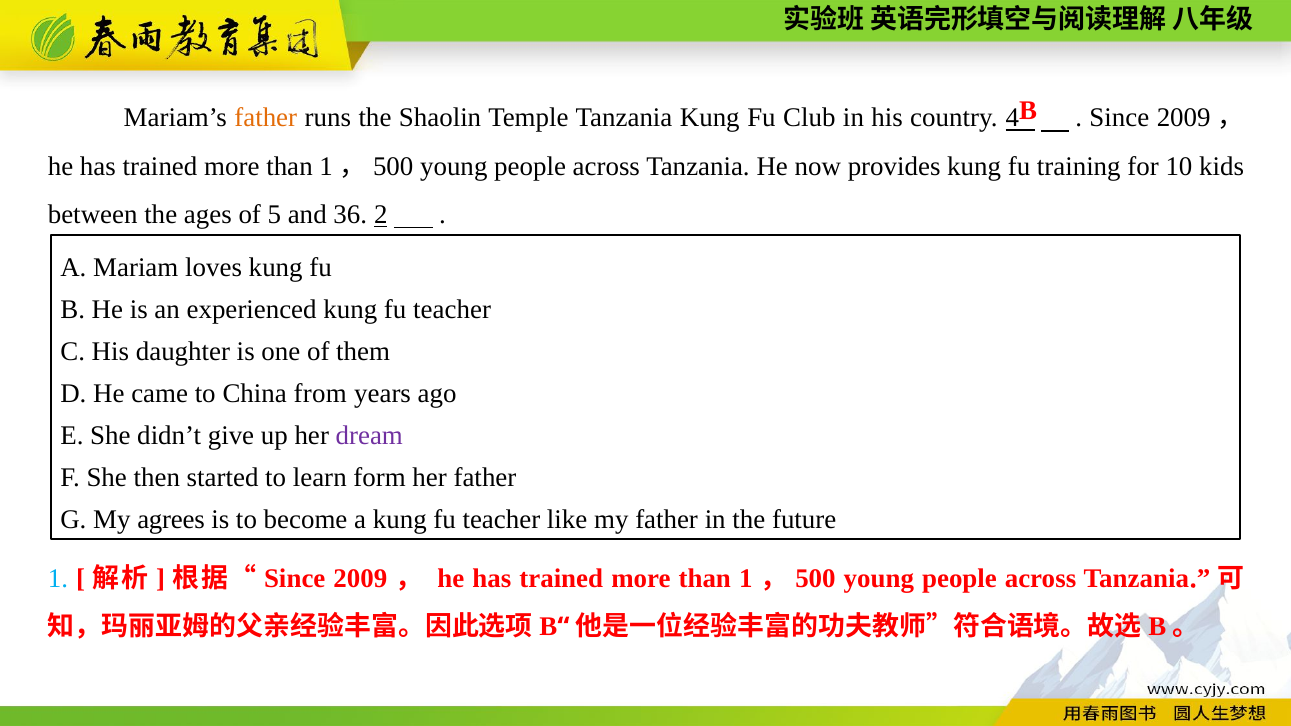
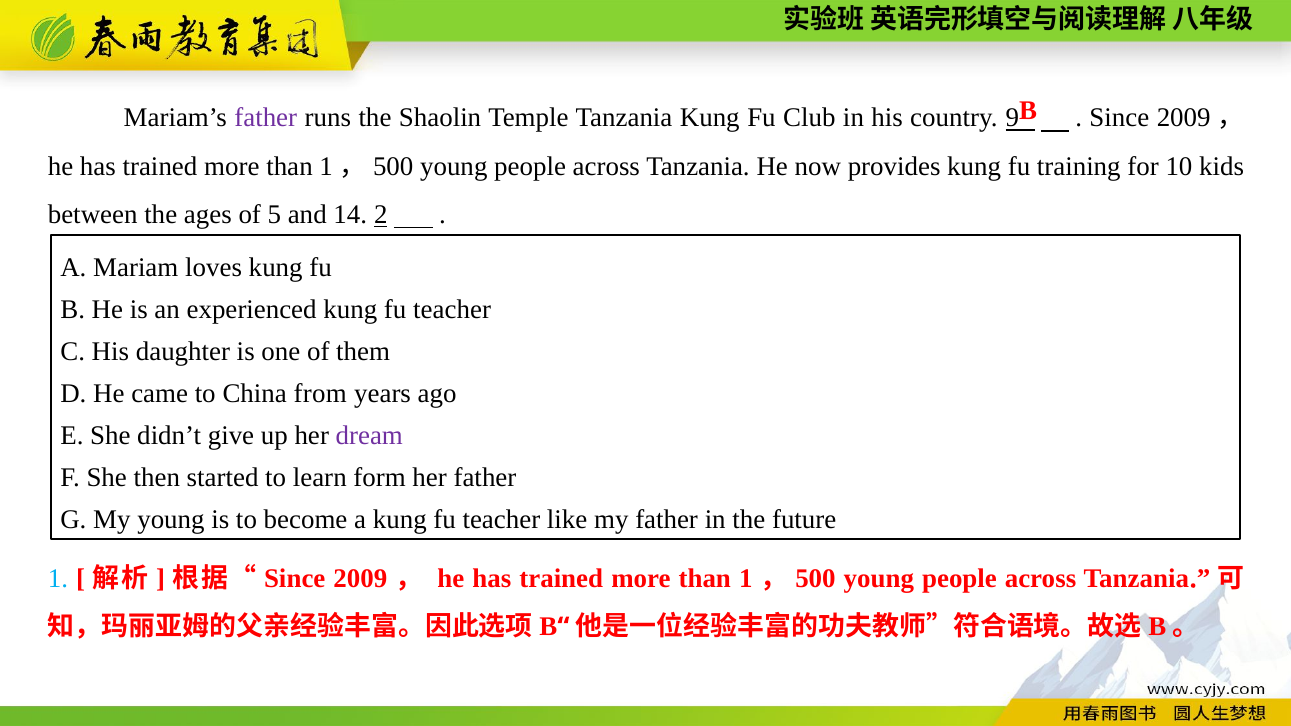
father colour: orange -> purple (266, 118)
4: 4 -> 9 (1012, 118)
36: 36 -> 14 (350, 215)
My agrees: agrees -> young (171, 520)
